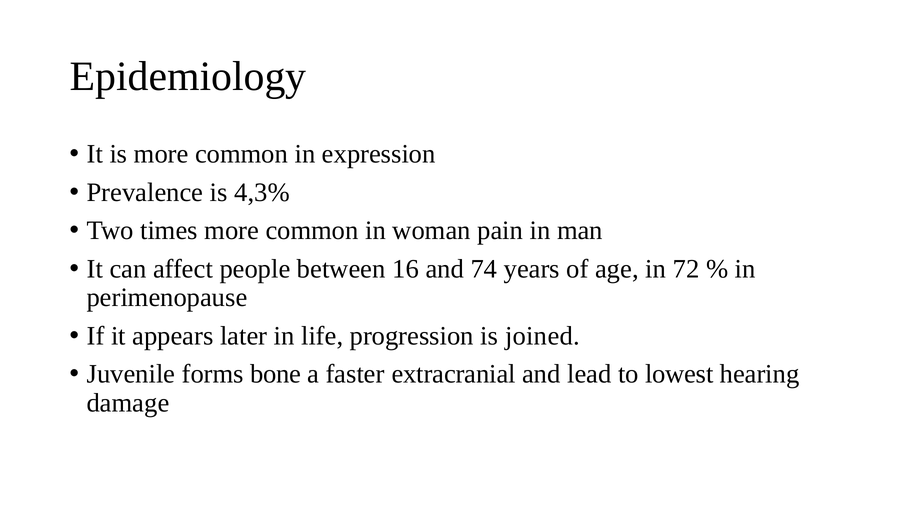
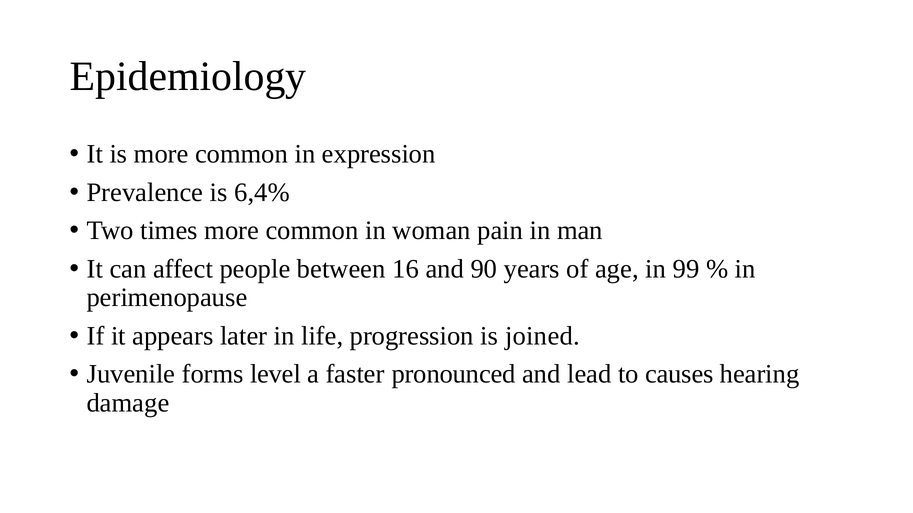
4,3%: 4,3% -> 6,4% (262, 193)
74: 74 -> 90 (484, 269)
72: 72 -> 99 (686, 269)
bone: bone -> level (276, 375)
extracranial: extracranial -> pronounced (454, 375)
lowest: lowest -> causes (679, 375)
